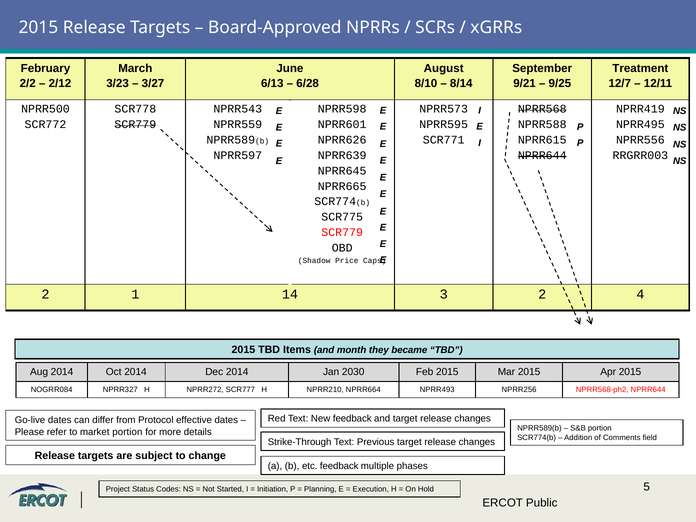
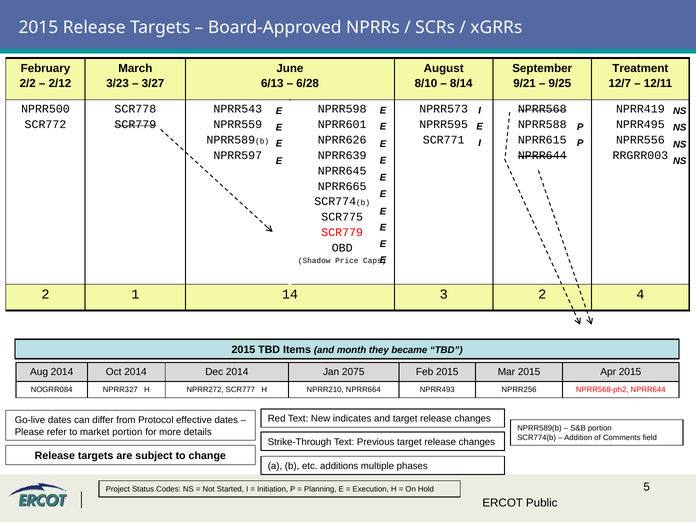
2030: 2030 -> 2075 (353, 372)
New feedback: feedback -> indicates (352, 419)
etc feedback: feedback -> additions (339, 466)
